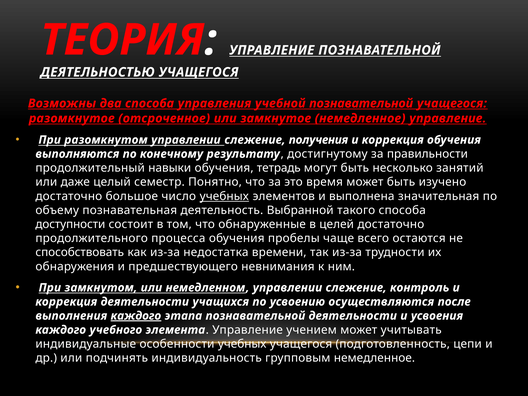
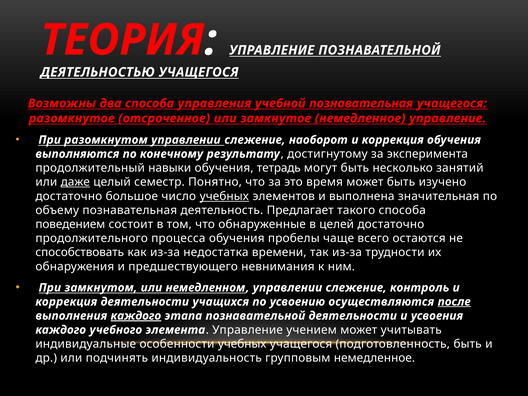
учебной познавательной: познавательной -> познавательная (361, 103)
получения: получения -> наоборот (318, 140)
правильности: правильности -> эксперимента (427, 154)
даже underline: none -> present (75, 182)
Выбранной: Выбранной -> Предлагает (300, 210)
доступности: доступности -> поведением (70, 224)
после underline: none -> present (454, 302)
подготовленность цепи: цепи -> быть (468, 344)
